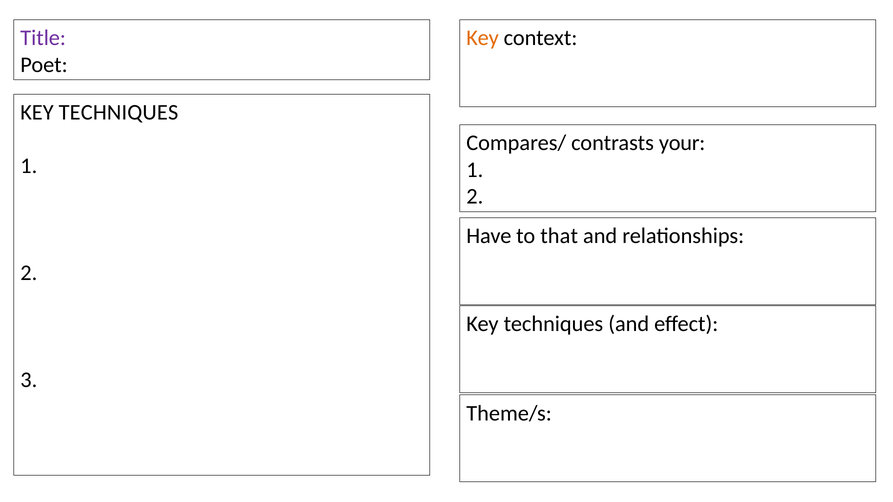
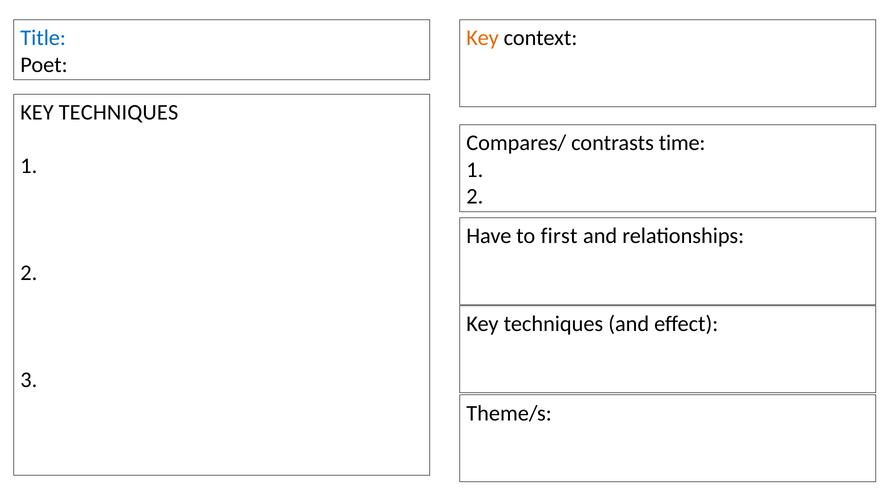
Title colour: purple -> blue (43, 38)
your: your -> time (682, 143)
that: that -> first (559, 236)
